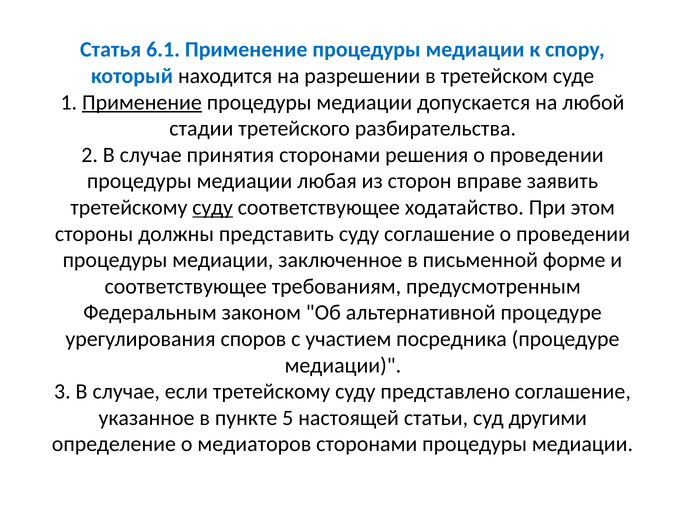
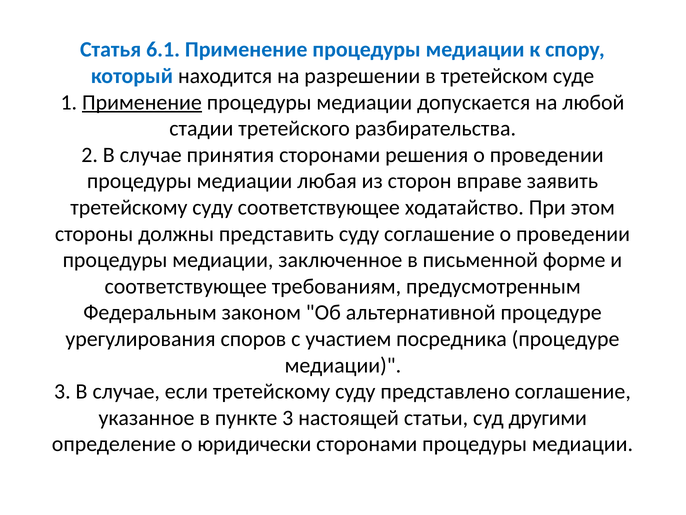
суду underline: present -> none (213, 207)
пункте 5: 5 -> 3 (288, 418)
медиаторов: медиаторов -> юридически (254, 444)
